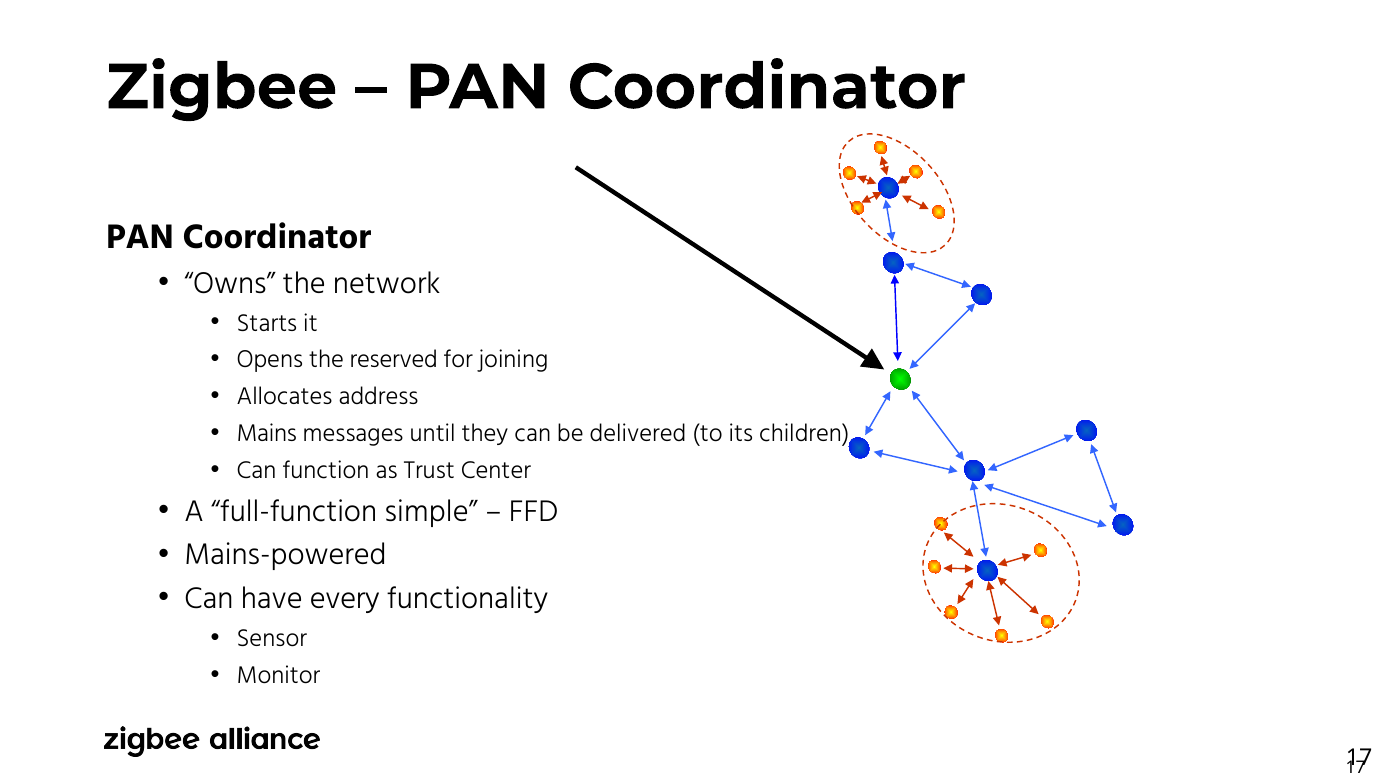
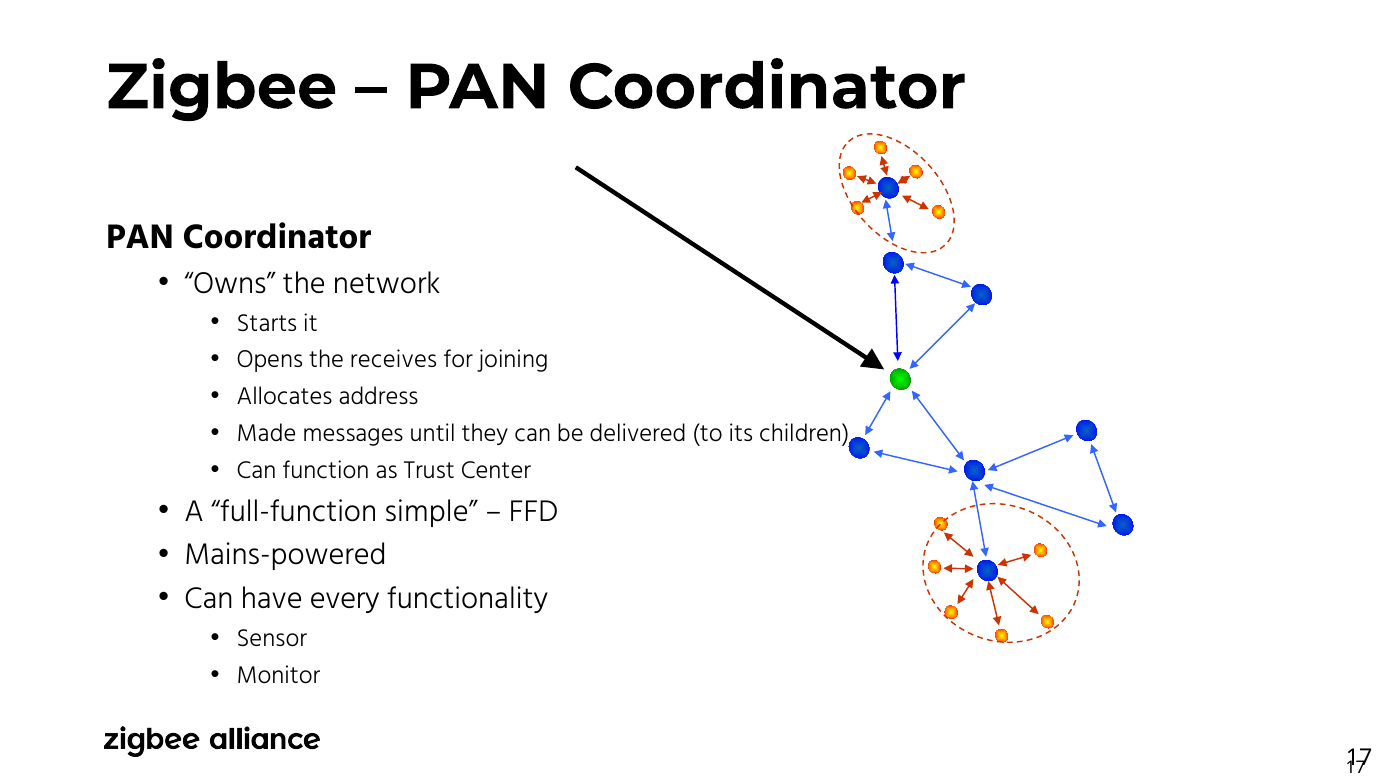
reserved: reserved -> receives (394, 360)
Mains: Mains -> Made (267, 433)
